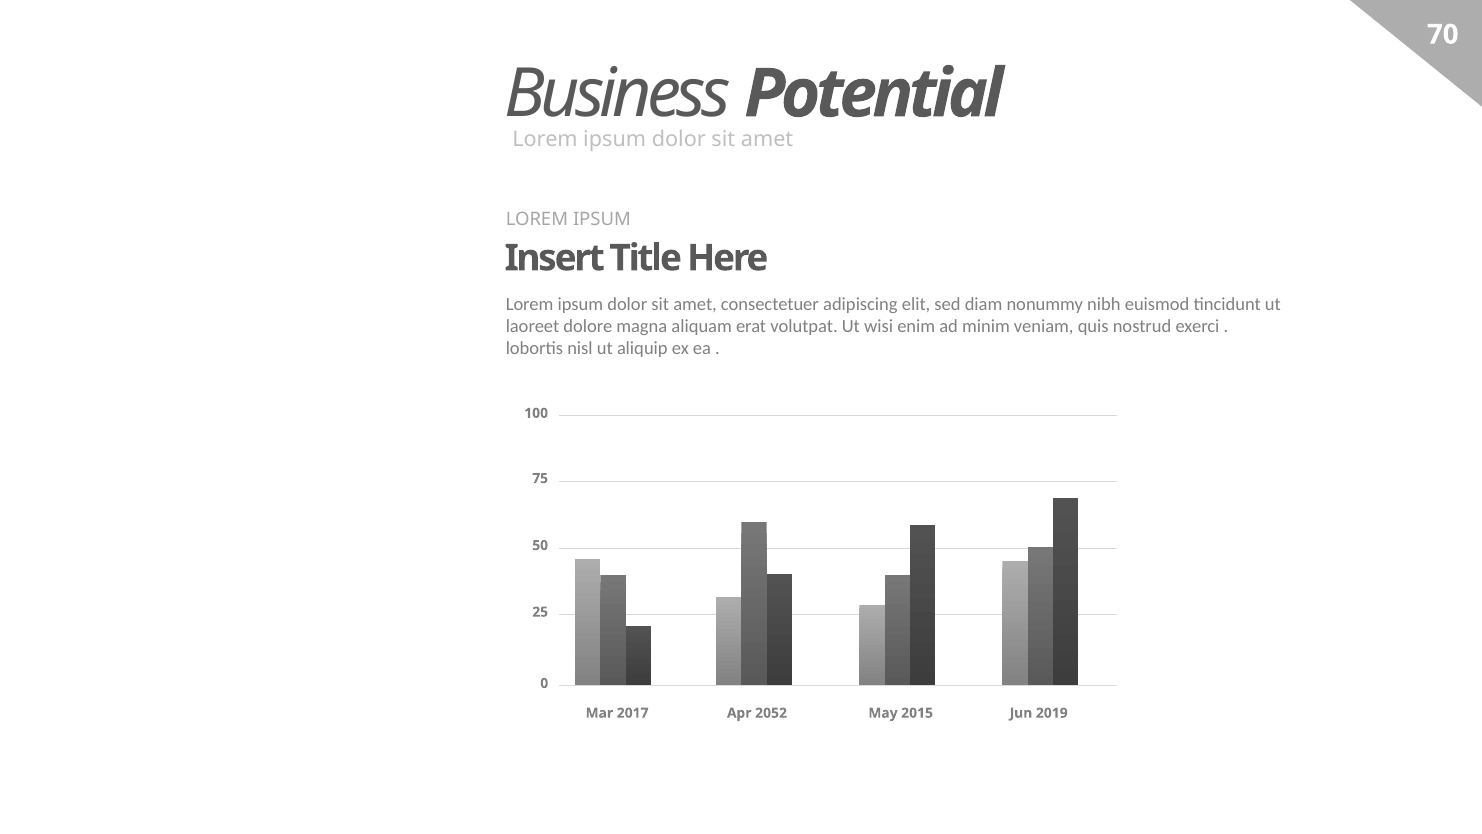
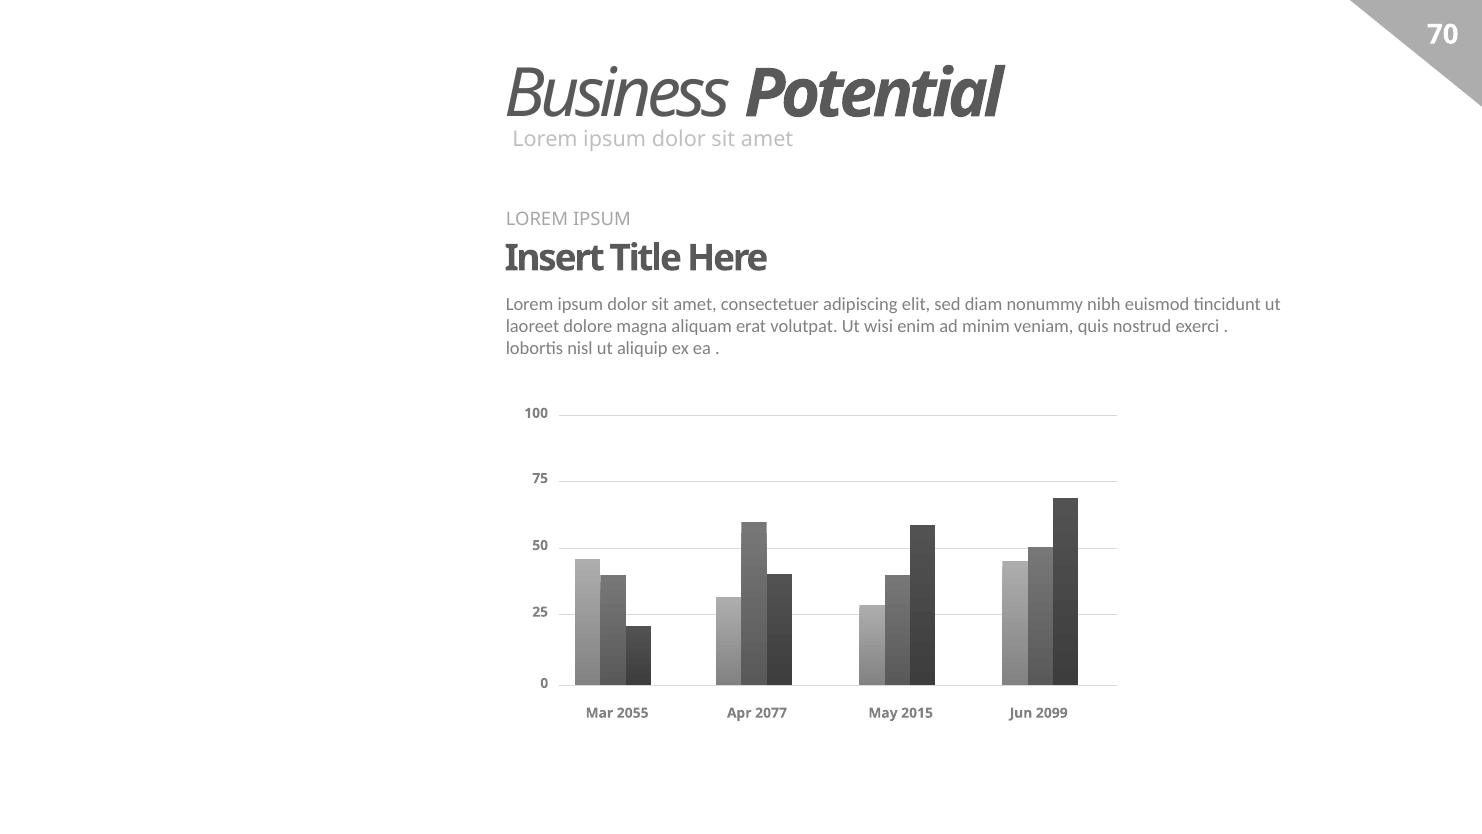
2017: 2017 -> 2055 (633, 713)
2052: 2052 -> 2077 (771, 713)
2019: 2019 -> 2099 (1052, 713)
